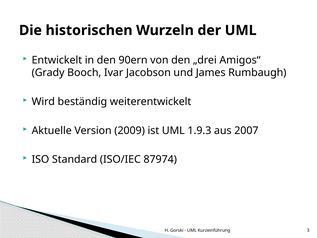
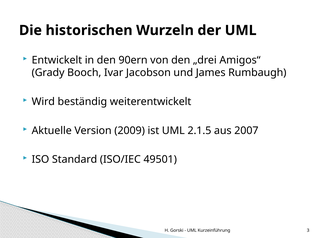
1.9.3: 1.9.3 -> 2.1.5 (199, 130)
87974: 87974 -> 49501 (160, 159)
